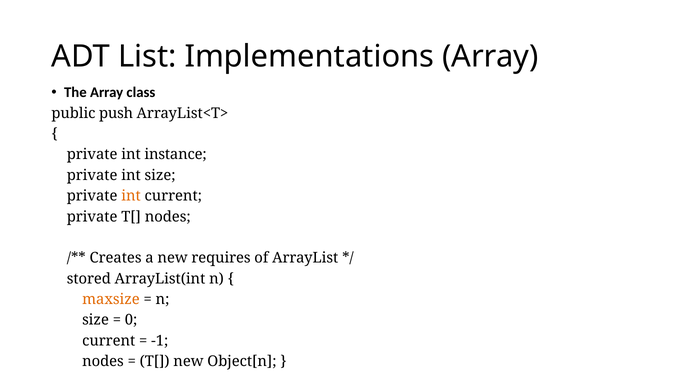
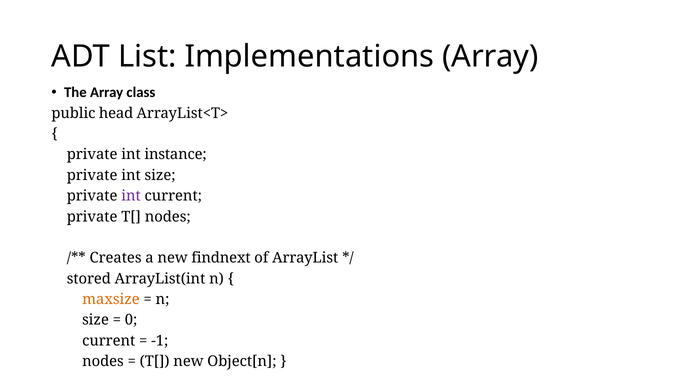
push: push -> head (116, 113)
int colour: orange -> purple (131, 196)
requires: requires -> findnext (221, 258)
